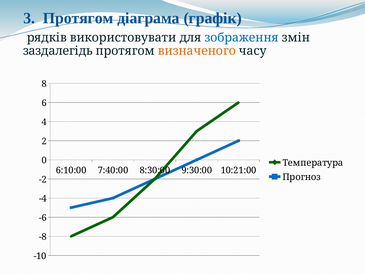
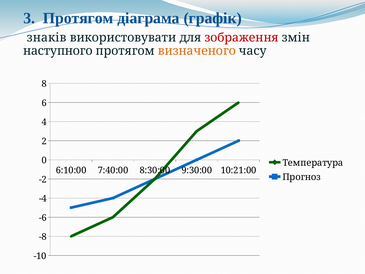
рядків: рядків -> знаків (47, 38)
зображення colour: blue -> red (242, 38)
заздалегідь: заздалегідь -> наступного (58, 51)
